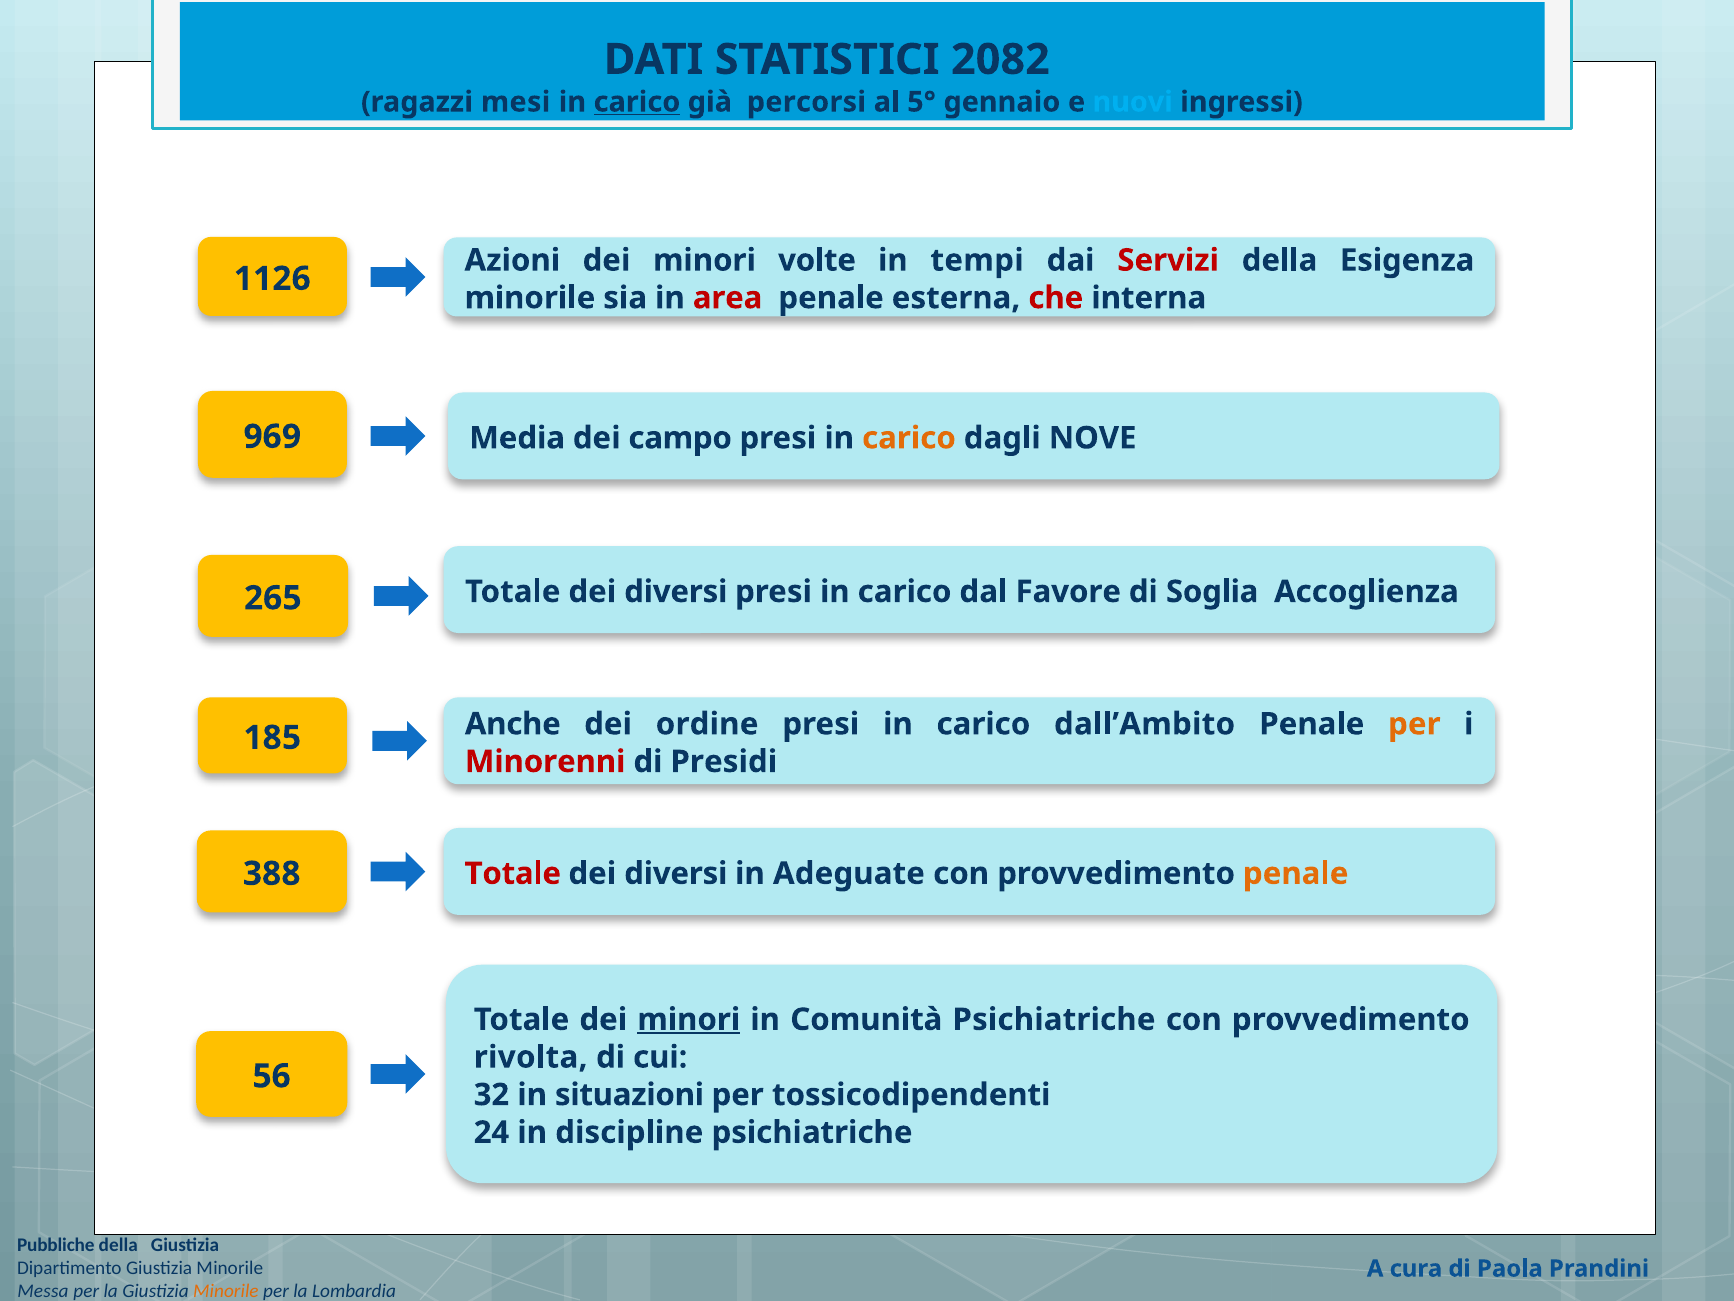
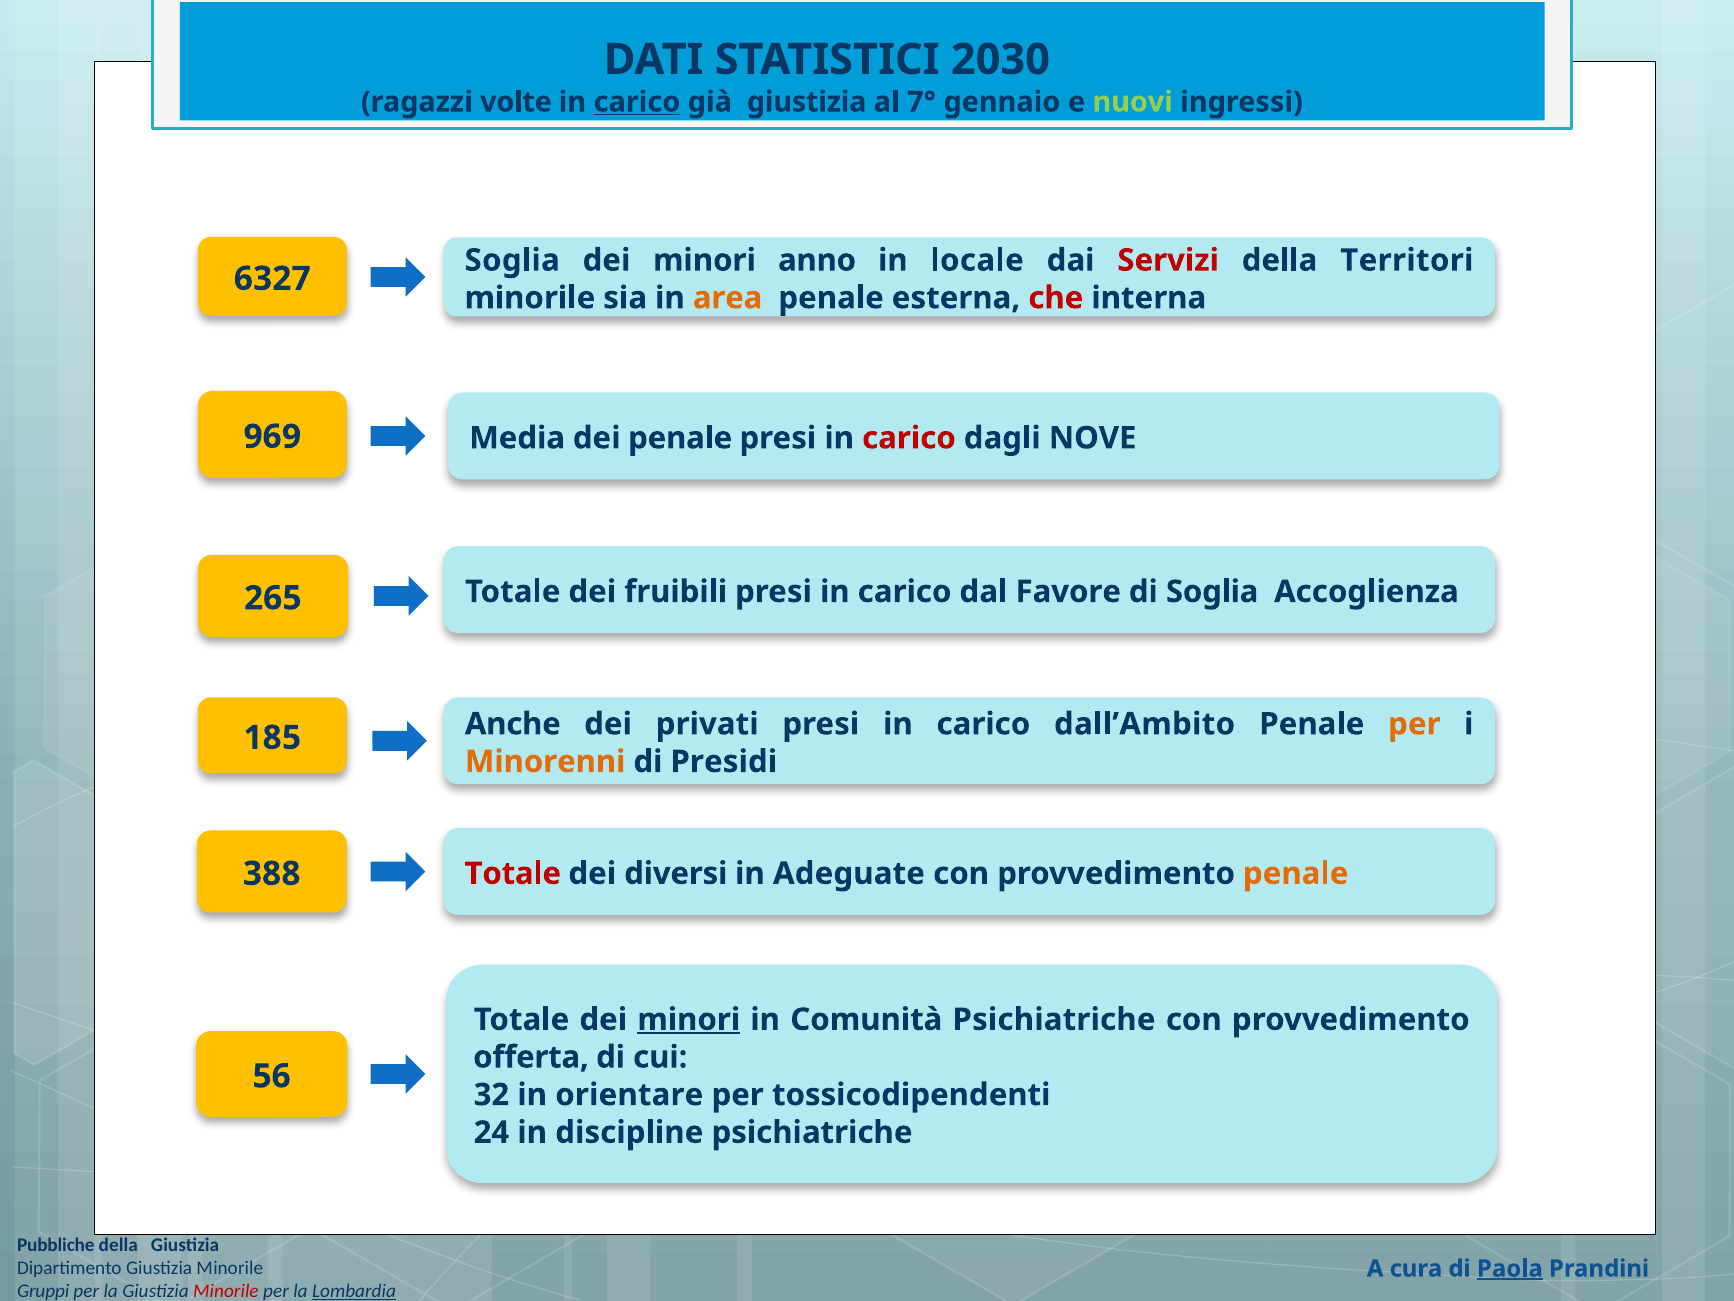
2082: 2082 -> 2030 (1000, 60)
mesi: mesi -> volte (516, 102)
già percorsi: percorsi -> giustizia (807, 102)
5°: 5° -> 7° (922, 102)
nuovi colour: light blue -> light green (1133, 102)
Azioni: Azioni -> Soglia (512, 260)
volte: volte -> anno (817, 260)
tempi: tempi -> locale (977, 260)
Esigenza: Esigenza -> Territori (1407, 260)
1126: 1126 -> 6327 (272, 279)
area colour: red -> orange (728, 298)
dei campo: campo -> penale (680, 438)
carico colour: orange -> red (909, 438)
diversi: diversi -> fruibili (676, 592)
ordine: ordine -> privati (707, 724)
Minorenni colour: red -> orange (545, 761)
rivolta: rivolta -> offerta (531, 1057)
situazioni: situazioni -> orientare (629, 1094)
Paola underline: none -> present (1510, 1268)
Messa: Messa -> Gruppi (43, 1291)
Minorile colour: orange -> red (226, 1291)
Lombardia underline: none -> present (354, 1291)
